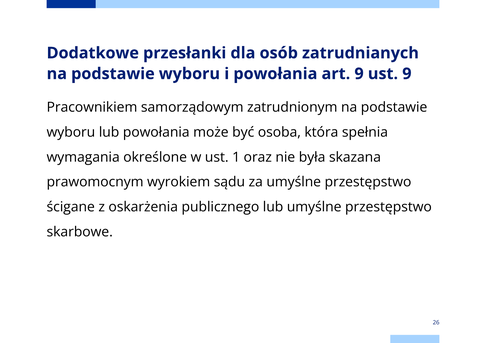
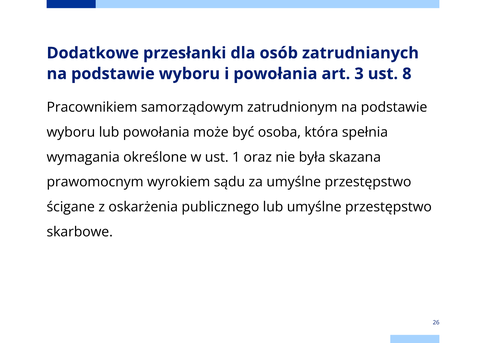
art 9: 9 -> 3 (359, 74)
ust 9: 9 -> 8 (407, 74)
